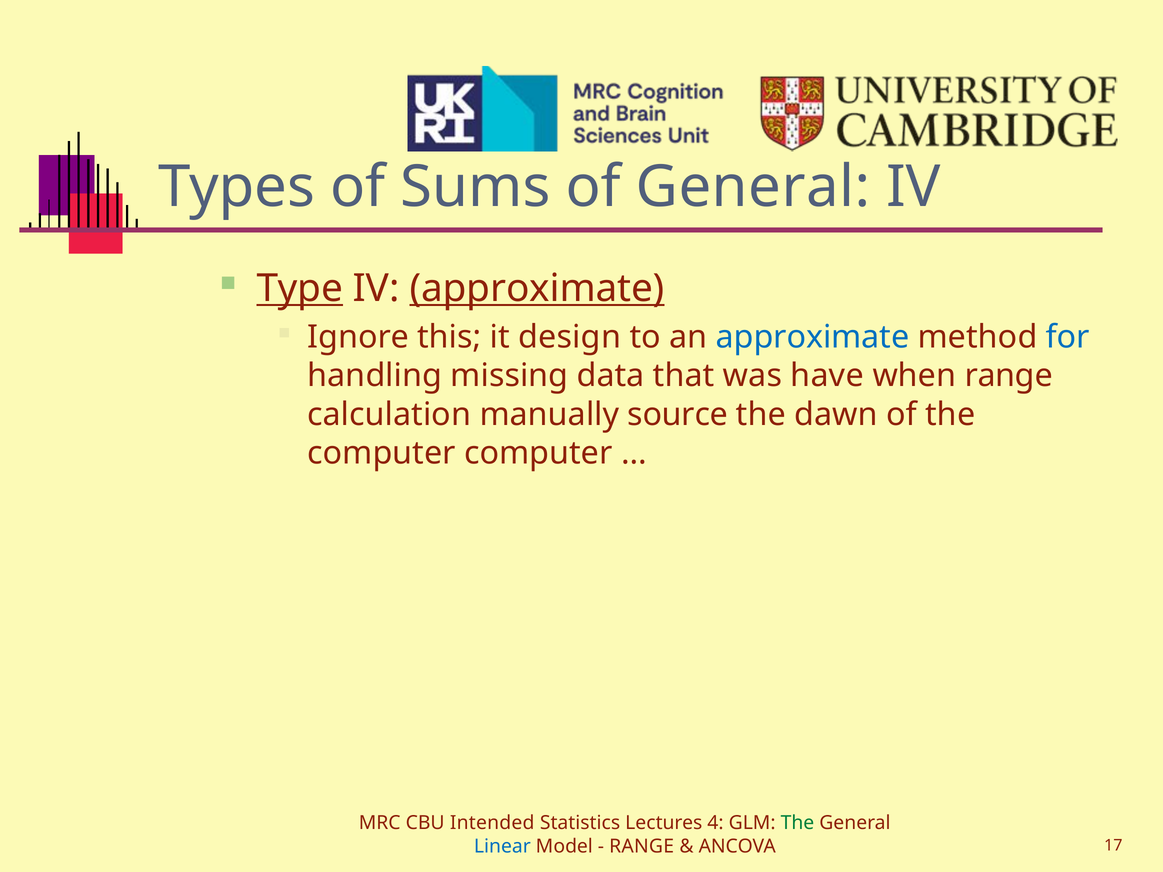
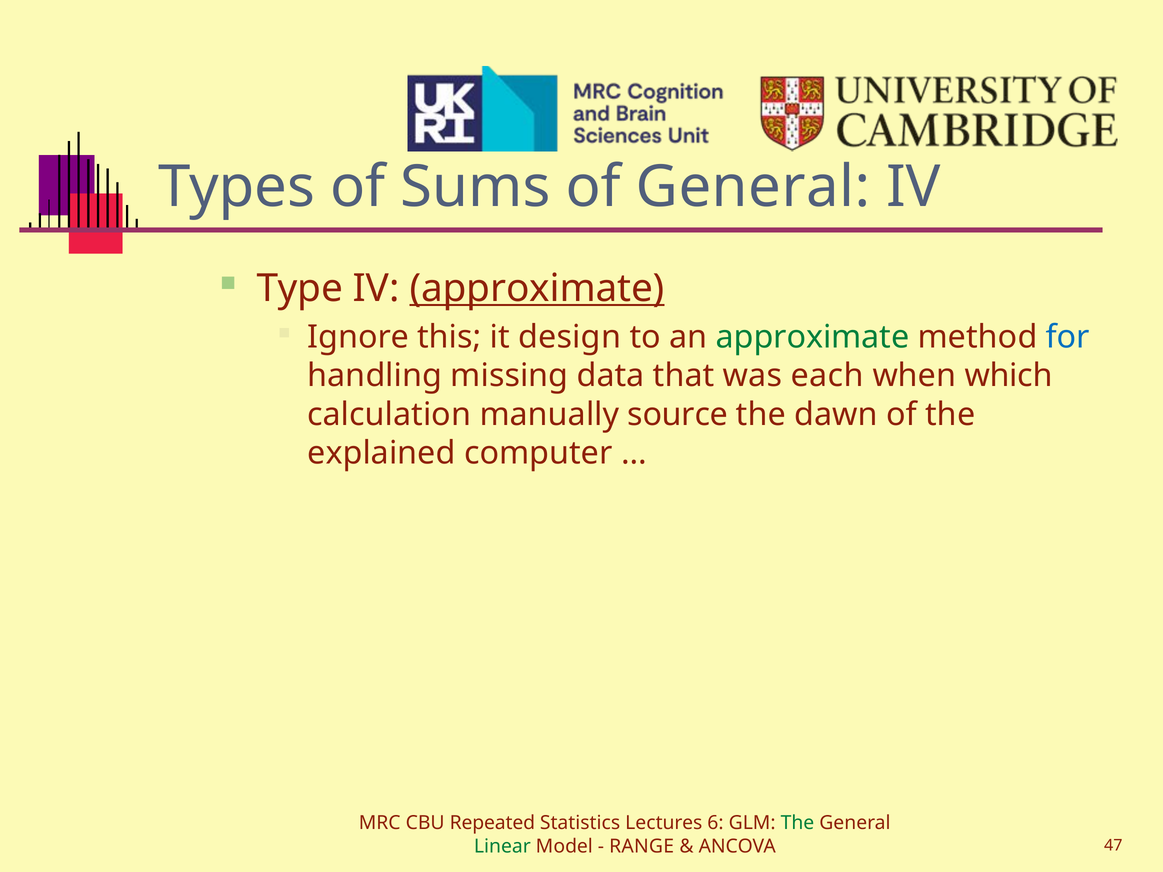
Type underline: present -> none (300, 288)
approximate colour: blue -> green (813, 337)
have: have -> each (827, 376)
when range: range -> which (1009, 376)
computer: computer -> explained (381, 453)
Intended: Intended -> Repeated (492, 823)
4: 4 -> 6 (715, 823)
Linear colour: blue -> green (502, 846)
17: 17 -> 47 (1113, 846)
